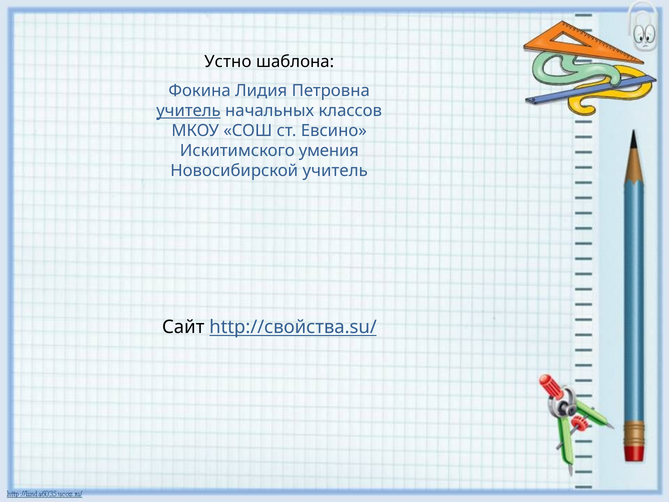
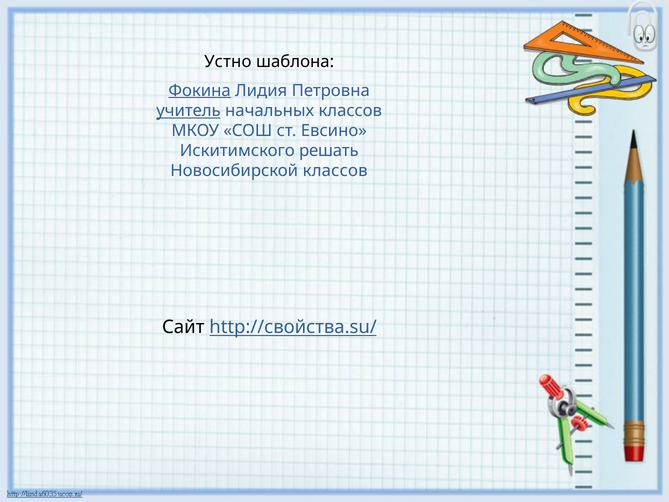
Фокина underline: none -> present (200, 90)
умения: умения -> решать (329, 151)
Новосибирской учитель: учитель -> классов (335, 171)
